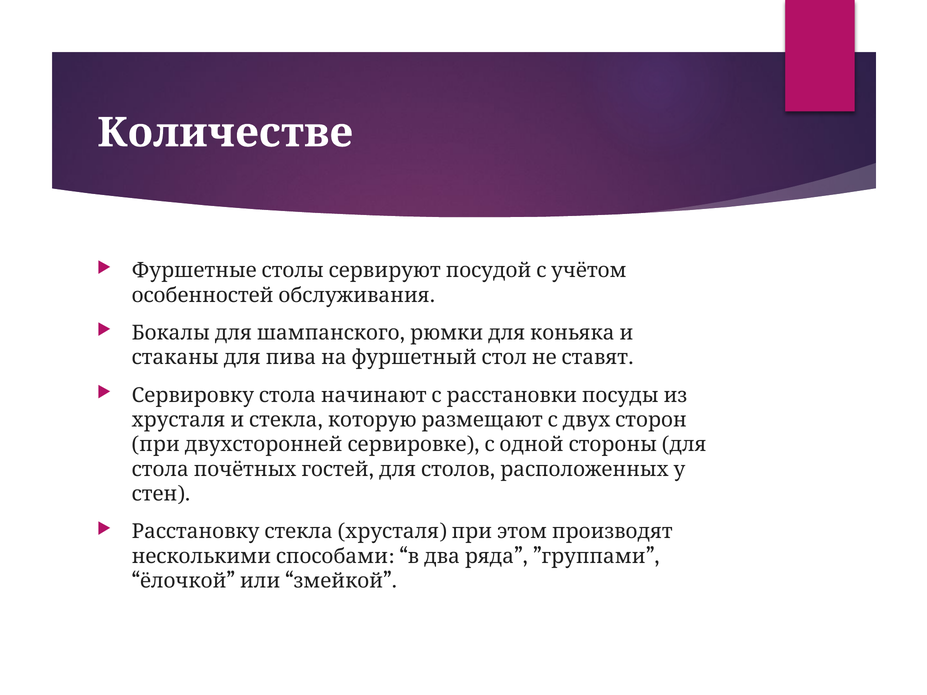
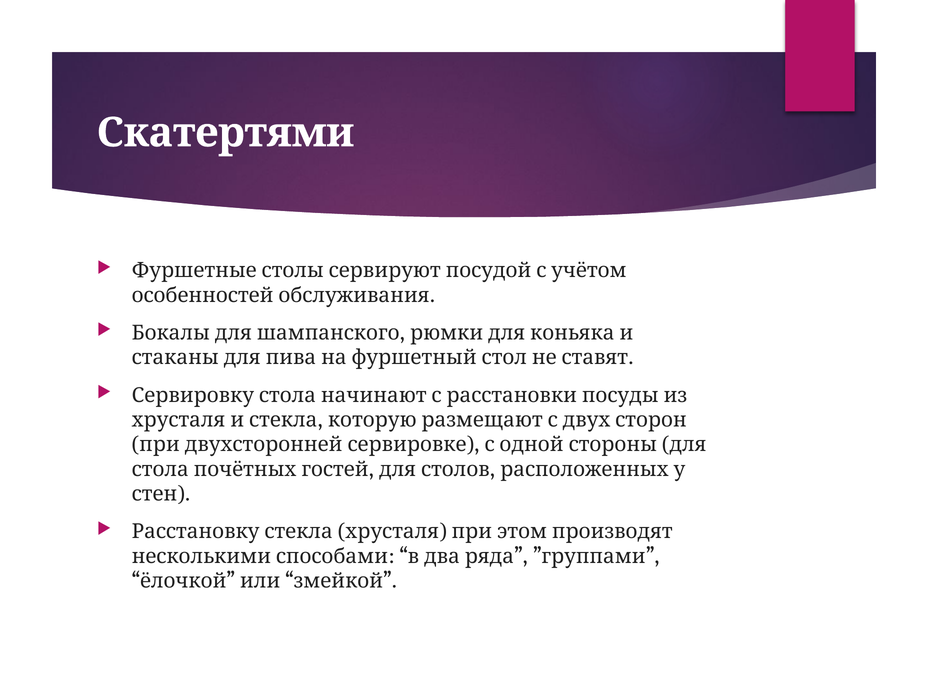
Количестве: Количестве -> Скатертями (226, 133)
